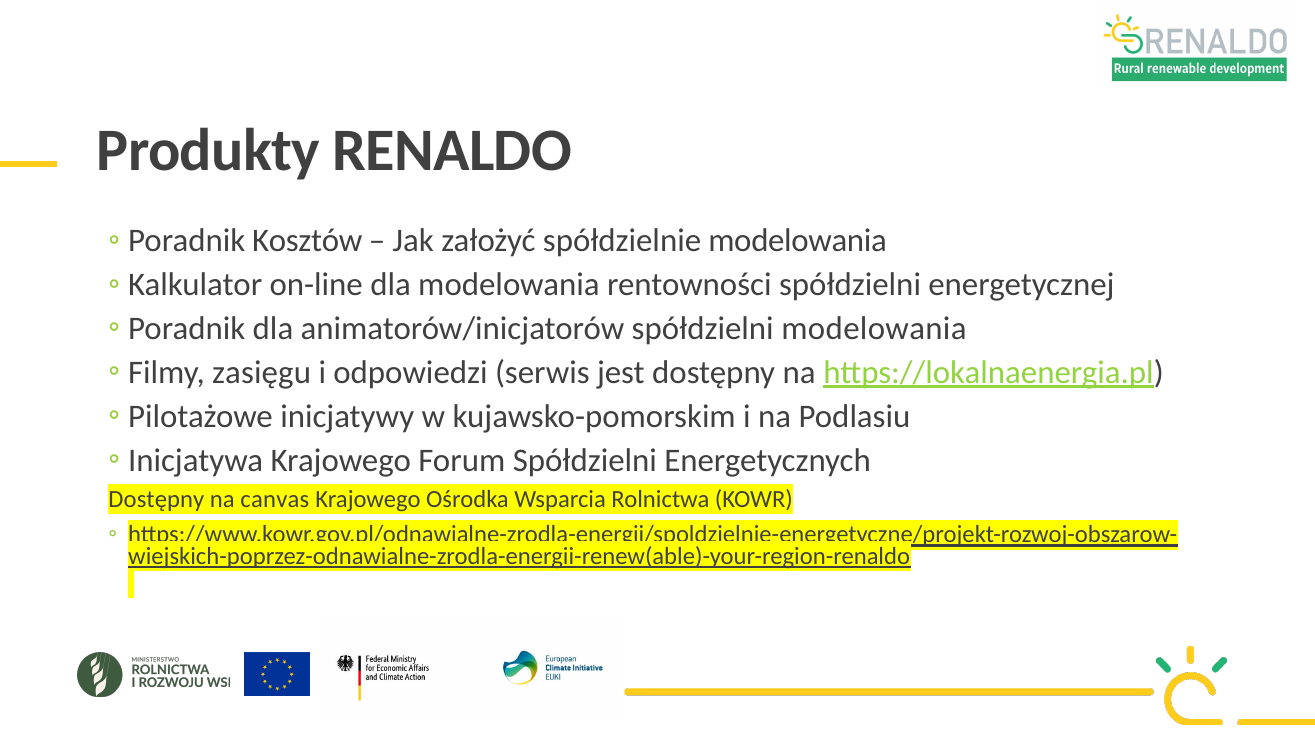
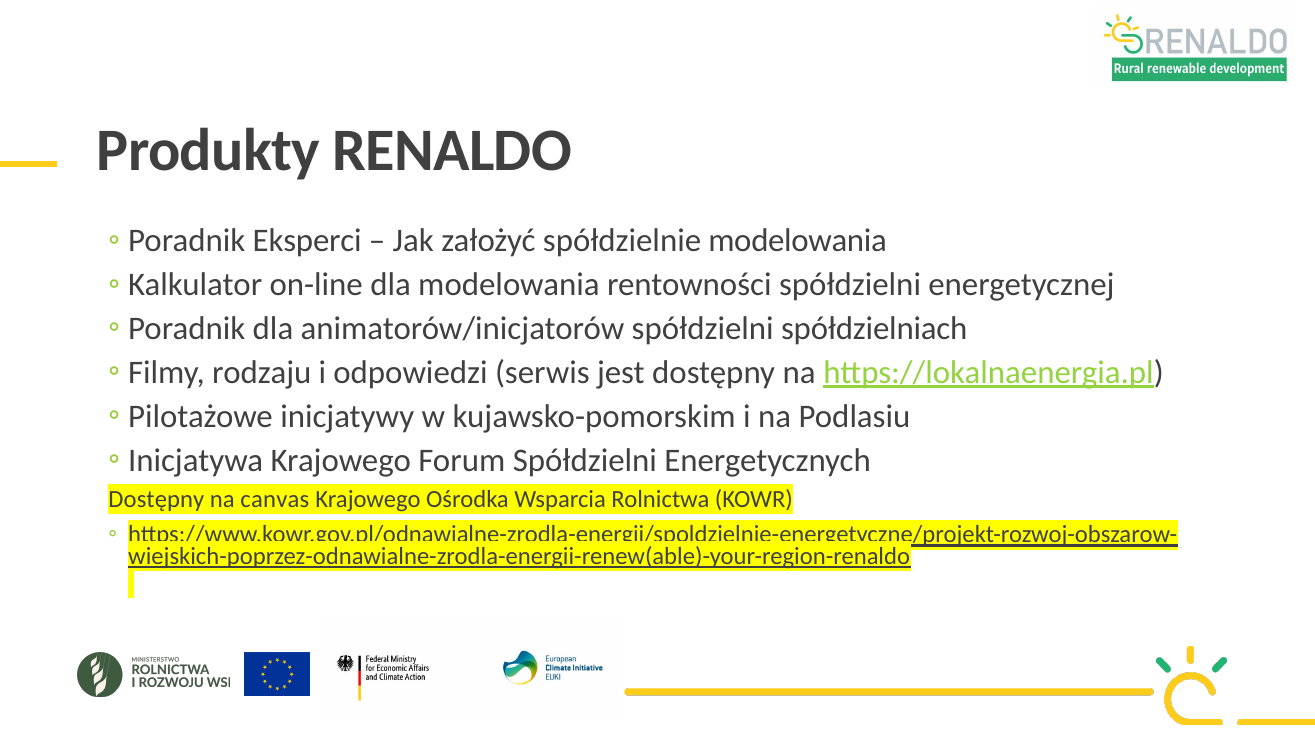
Kosztów: Kosztów -> Eksperci (307, 241)
spółdzielni modelowania: modelowania -> spółdzielniach (874, 328)
zasięgu: zasięgu -> rodzaju (262, 372)
